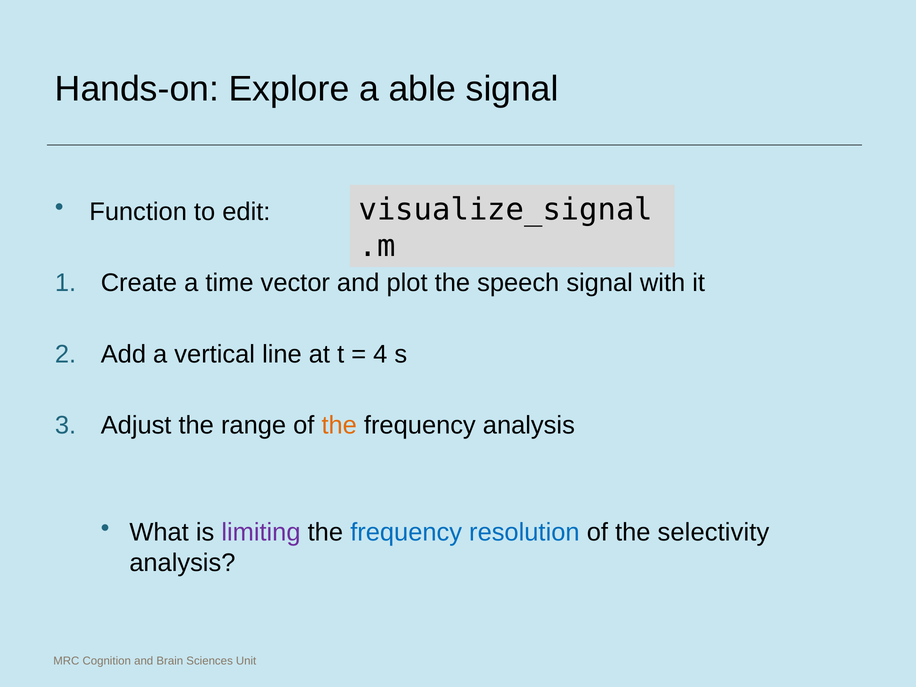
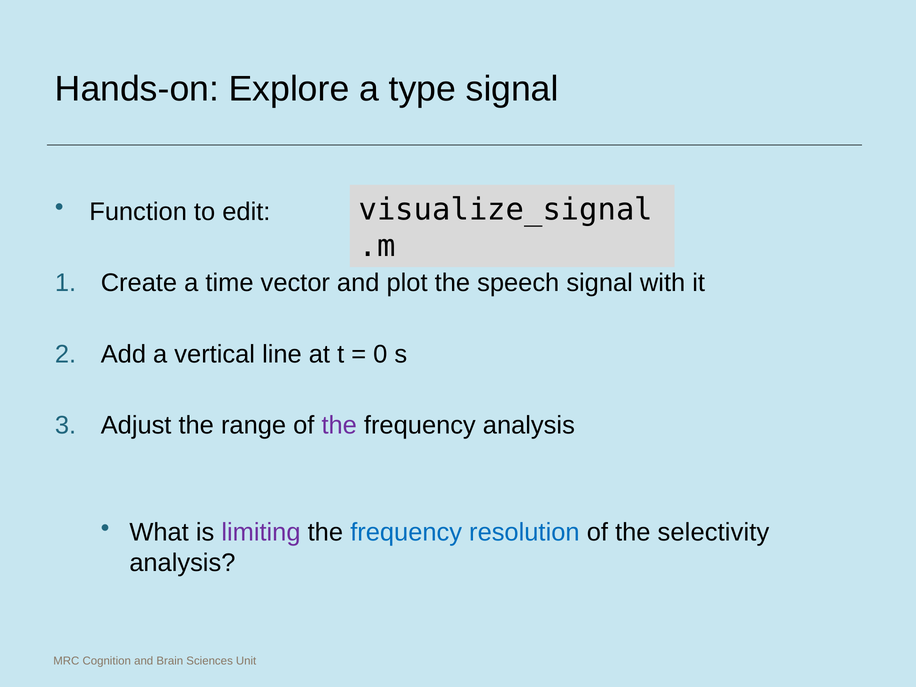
able: able -> type (422, 89)
4: 4 -> 0 (380, 354)
the colour: orange -> purple (339, 425)
